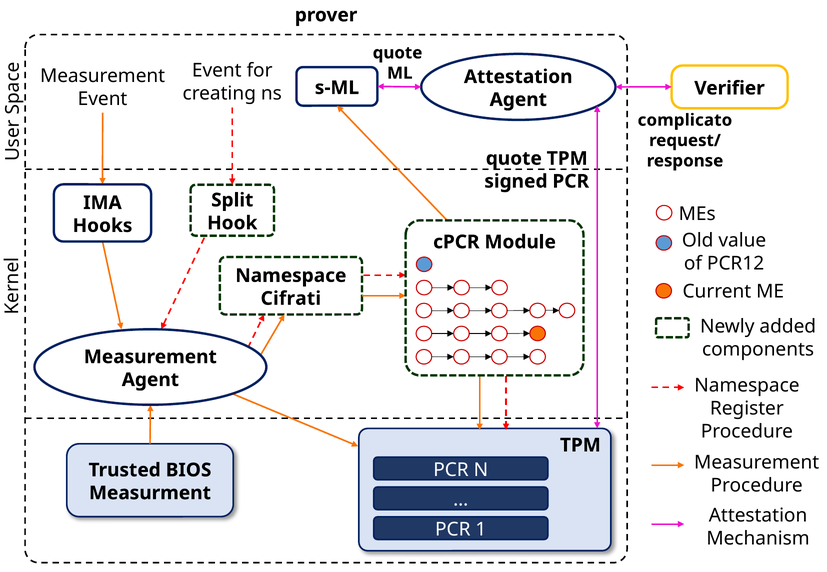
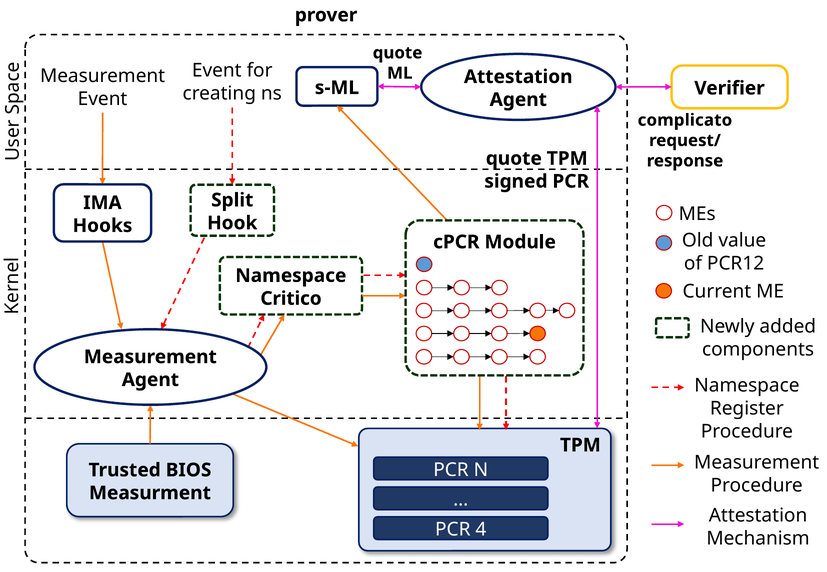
Cifrati: Cifrati -> Critico (291, 299)
1: 1 -> 4 (481, 530)
